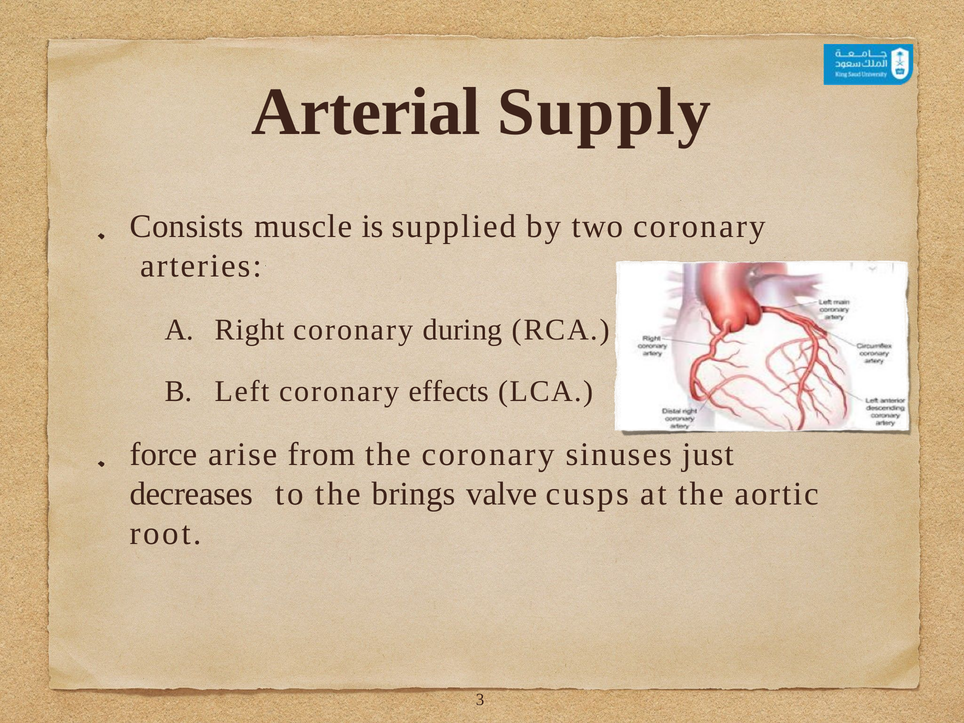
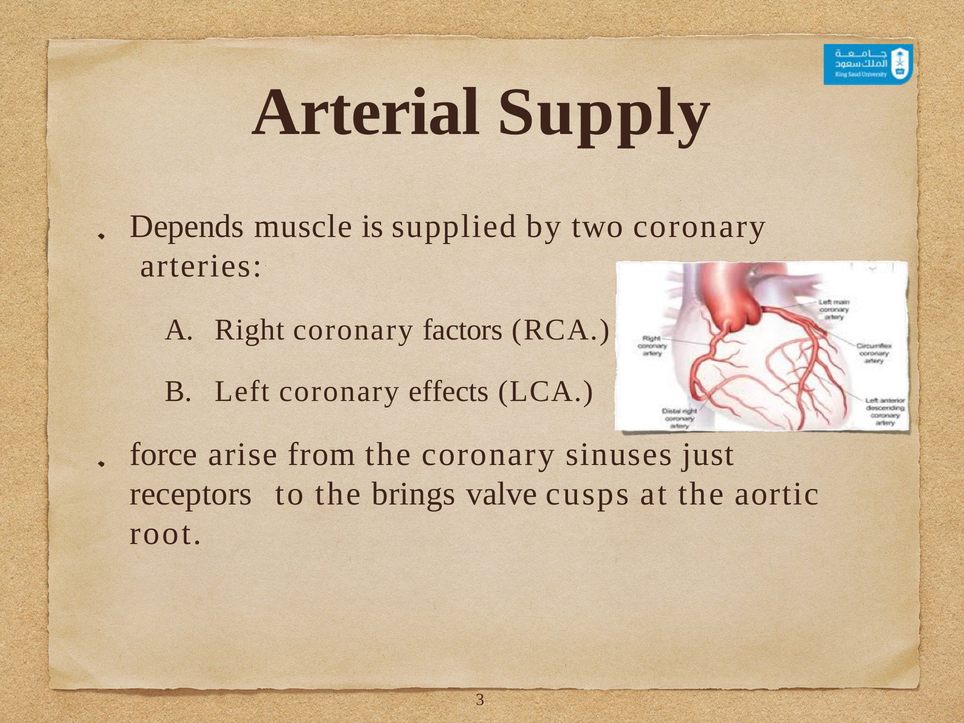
Consists: Consists -> Depends (187, 226)
during: during -> factors (463, 330)
decreases: decreases -> receptors (191, 494)
